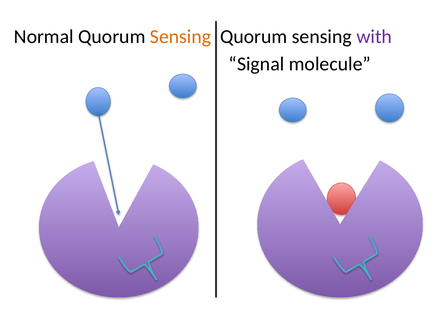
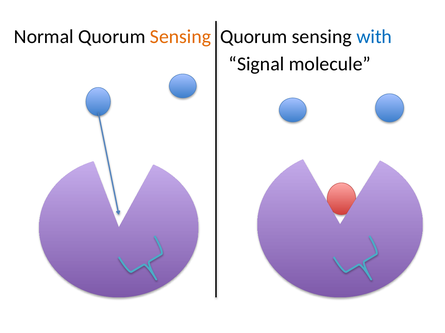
with colour: purple -> blue (374, 37)
